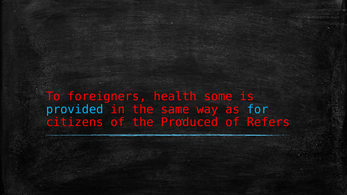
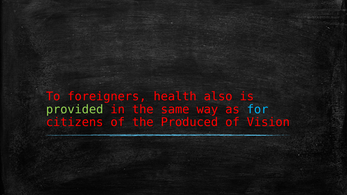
some: some -> also (218, 97)
provided colour: light blue -> light green (75, 109)
Refers: Refers -> Vision (268, 122)
